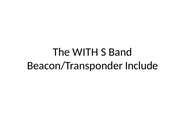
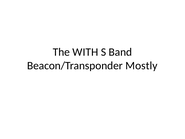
Include: Include -> Mostly (141, 66)
